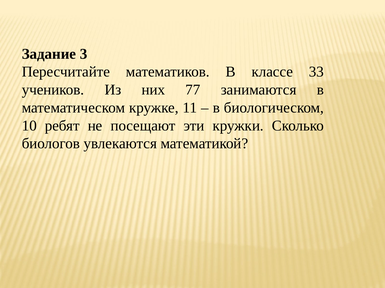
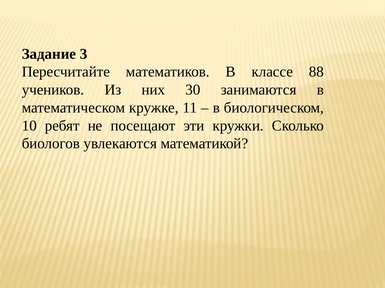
33: 33 -> 88 (316, 72)
77: 77 -> 30 (193, 90)
